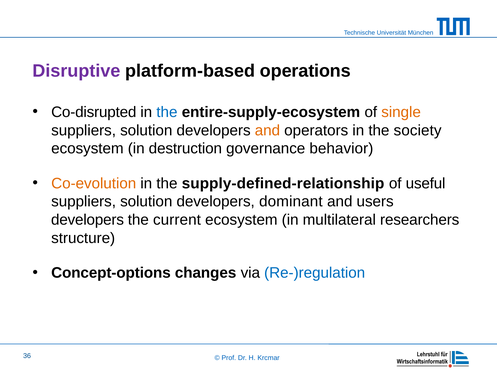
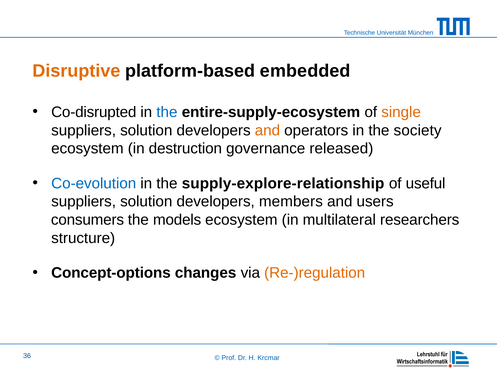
Disruptive colour: purple -> orange (76, 71)
operations: operations -> embedded (305, 71)
behavior: behavior -> released (341, 148)
Co-evolution colour: orange -> blue (94, 183)
supply-defined-relationship: supply-defined-relationship -> supply-explore-relationship (283, 183)
dominant: dominant -> members (291, 201)
developers: developers -> consumers (87, 220)
current: current -> models (177, 220)
Re-)regulation colour: blue -> orange (315, 273)
